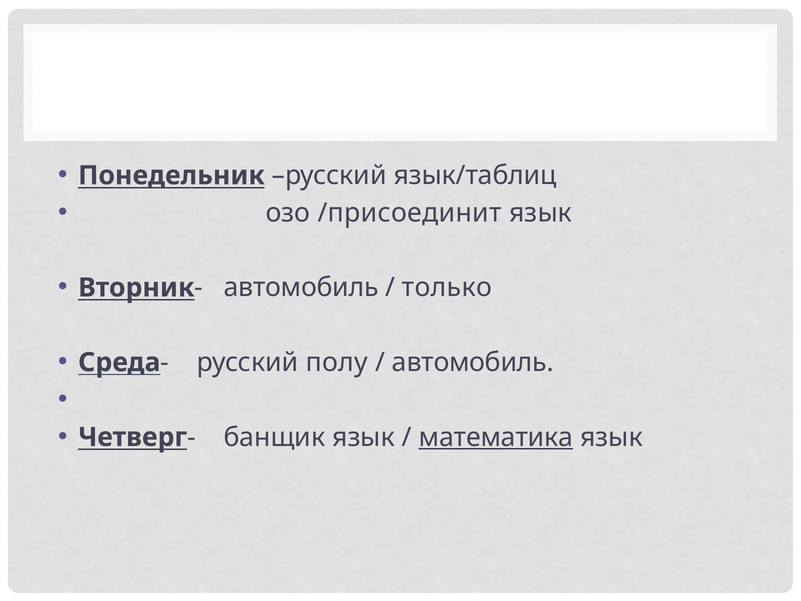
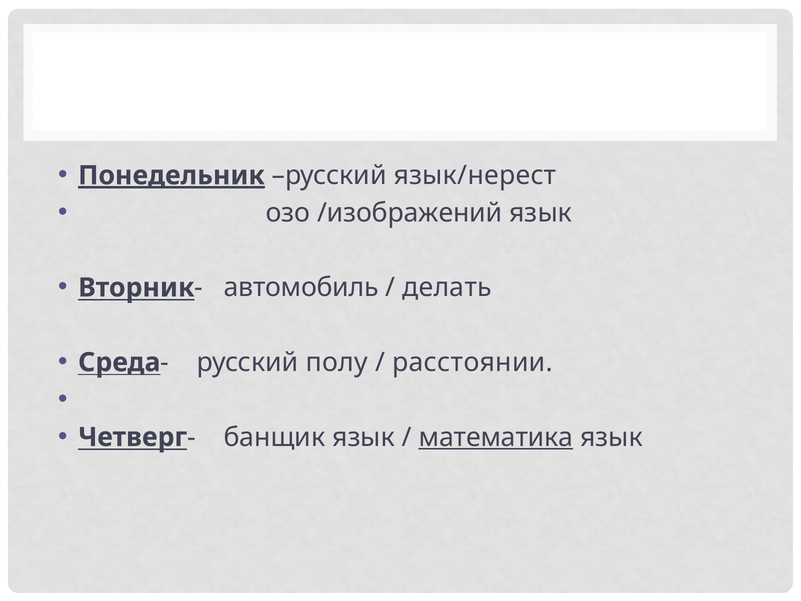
Понедельник underline: none -> present (171, 175)
язык/таблиц: язык/таблиц -> язык/нерест (475, 175)
/присоединит: /присоединит -> /изображений (410, 213)
только: только -> делать (447, 288)
автомобиль: автомобиль -> расстоянии (473, 362)
